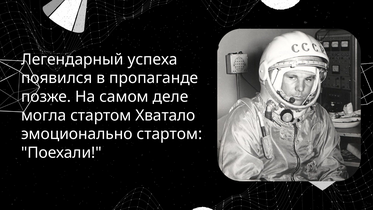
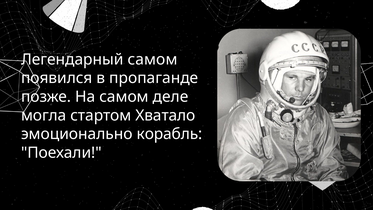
Легендарный успеха: успеха -> самом (153, 59)
эмоционально стартом: стартом -> корабль (170, 134)
